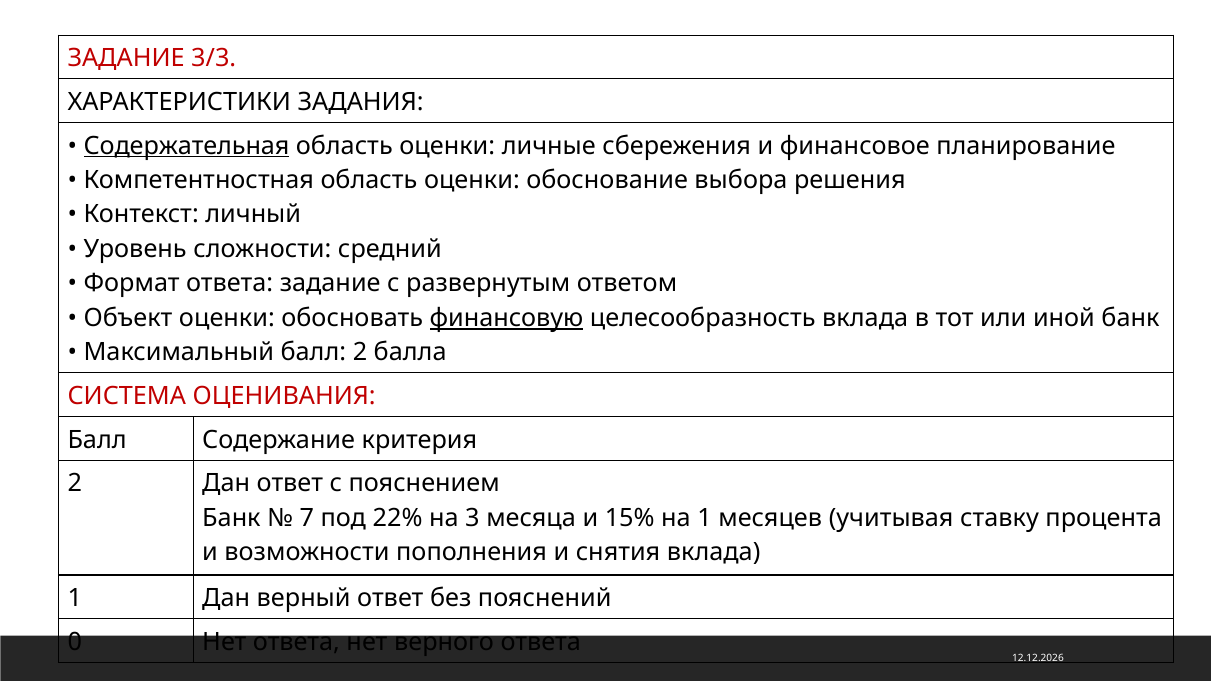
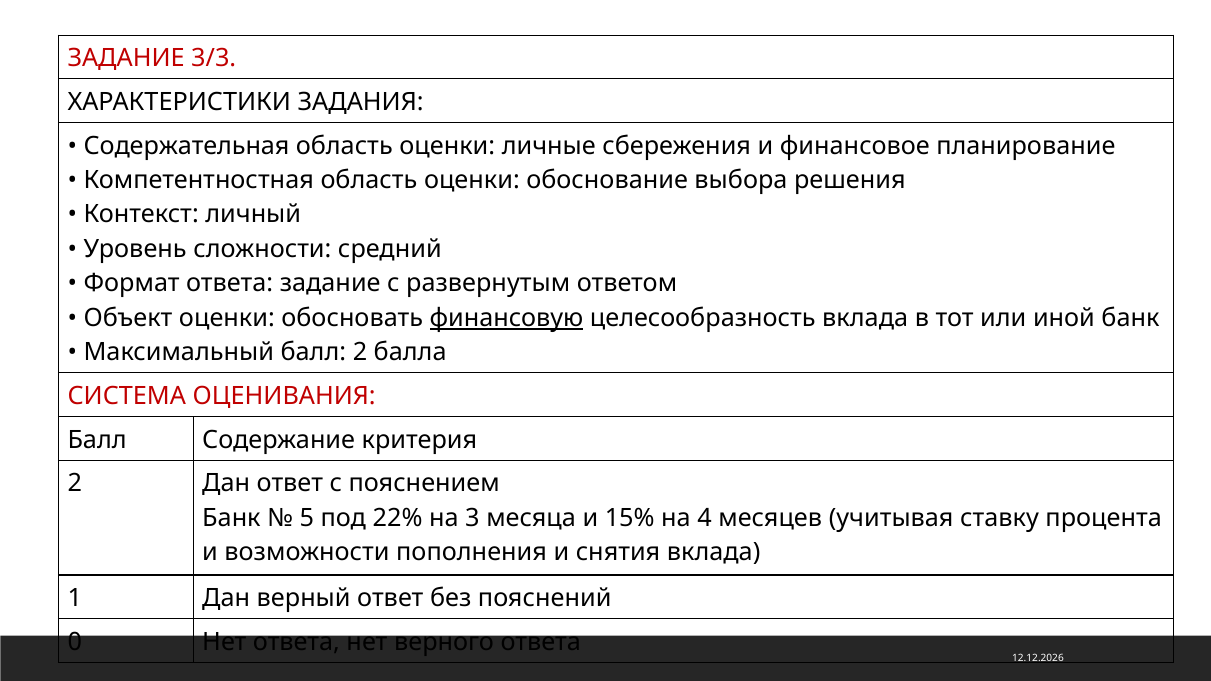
Содержательная underline: present -> none (187, 146)
7: 7 -> 5 (307, 518)
на 1: 1 -> 4 (705, 518)
